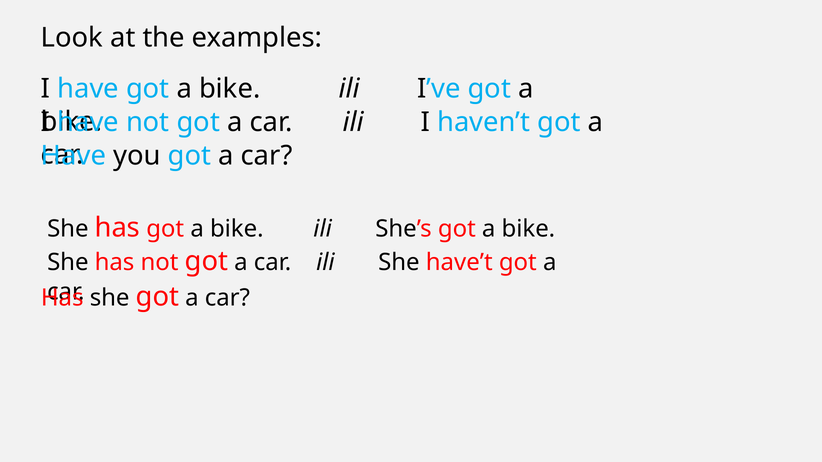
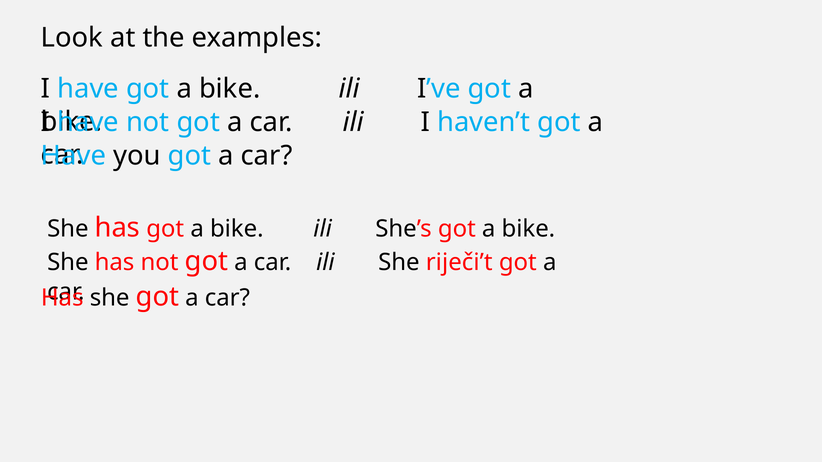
have’t: have’t -> riječi’t (459, 263)
